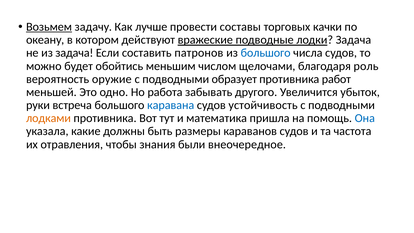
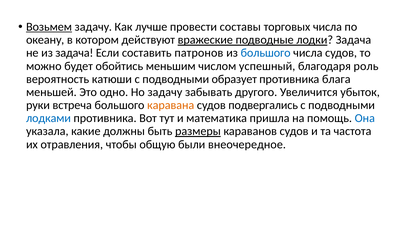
торговых качки: качки -> числа (327, 27)
щелочами: щелочами -> успешный (267, 66)
оружие: оружие -> катюши (112, 79)
работ: работ -> блага (336, 79)
Но работа: работа -> задачу (165, 92)
каравана colour: blue -> orange (171, 105)
устойчивость: устойчивость -> подвергались (263, 105)
лодками colour: orange -> blue (49, 118)
размеры underline: none -> present (198, 131)
знания: знания -> общую (157, 144)
